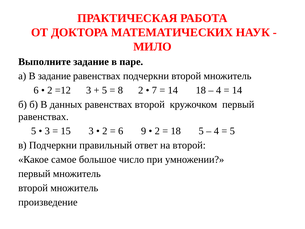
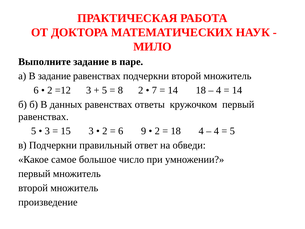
равенствах второй: второй -> ответы (150, 104)
18 5: 5 -> 4 (201, 131)
на второй: второй -> обведи (189, 145)
